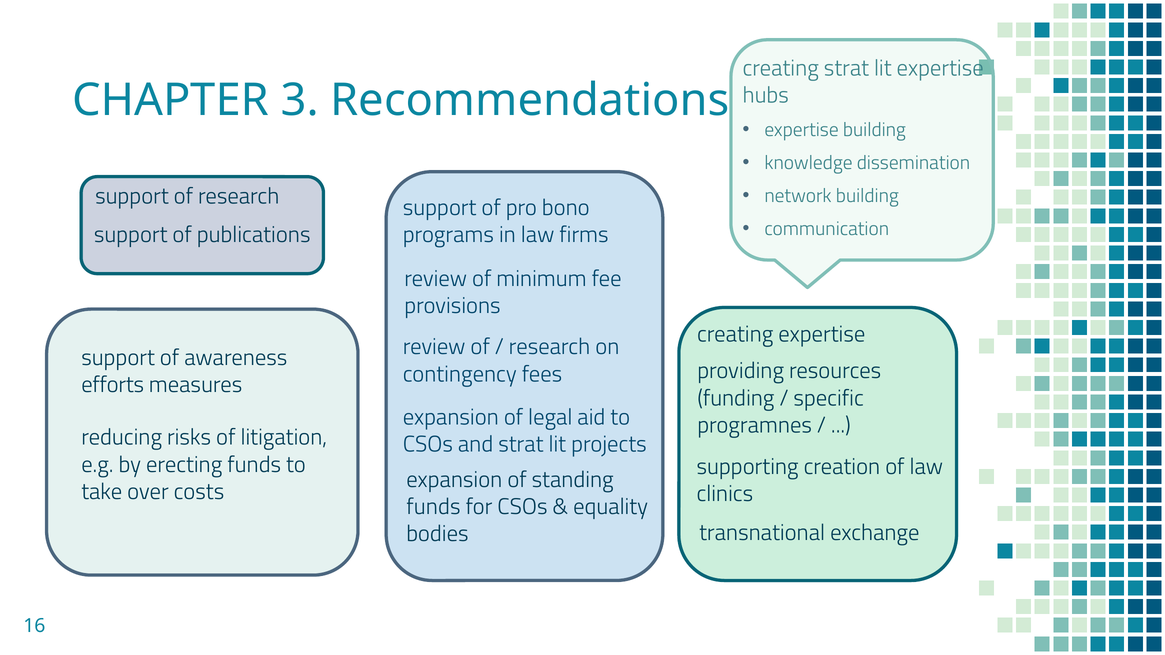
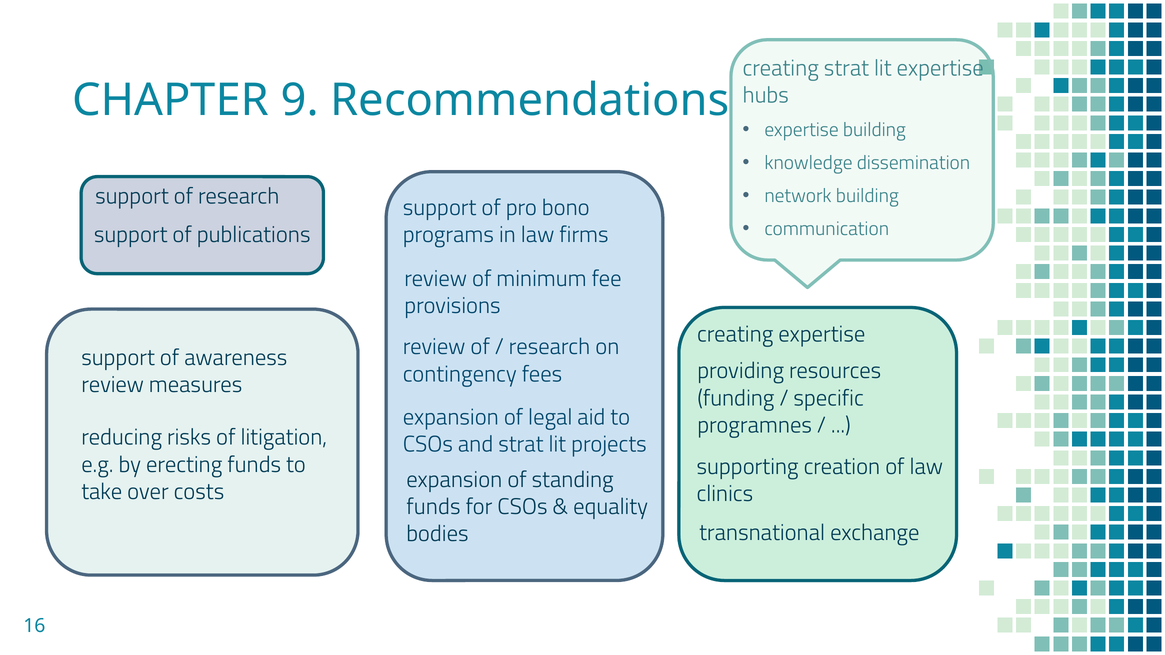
3: 3 -> 9 (300, 101)
efforts: efforts -> review (113, 385)
